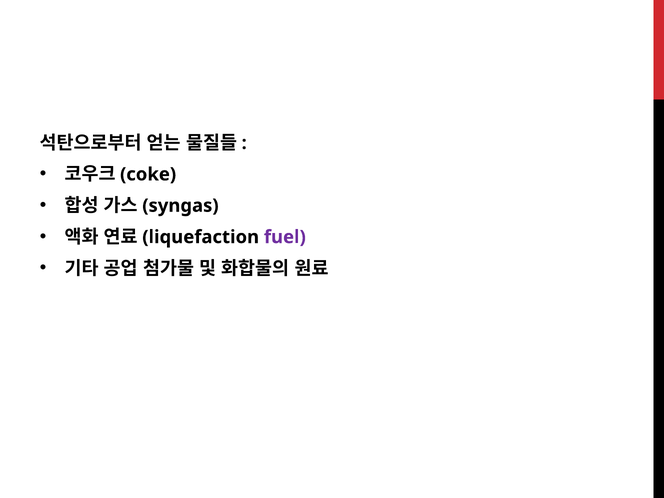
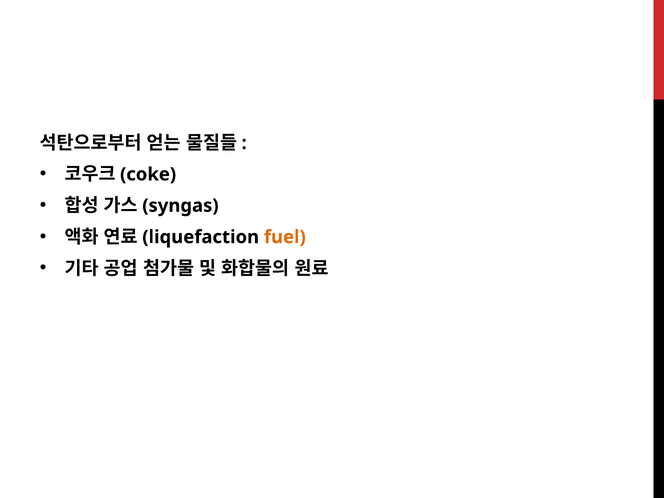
fuel colour: purple -> orange (285, 237)
